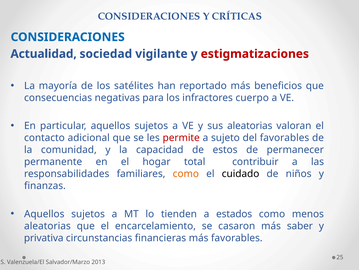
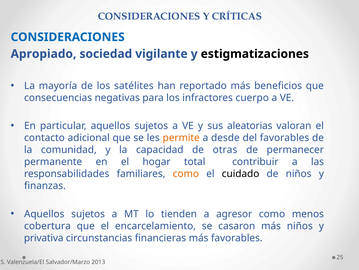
Actualidad: Actualidad -> Apropiado (44, 54)
estigmatizaciones colour: red -> black (255, 54)
permite colour: red -> orange (181, 137)
sujeto: sujeto -> desde (225, 137)
estos: estos -> otras (225, 149)
estados: estados -> agresor (234, 213)
aleatorias: aleatorias -> cobertura (47, 225)
más saber: saber -> niños (300, 225)
